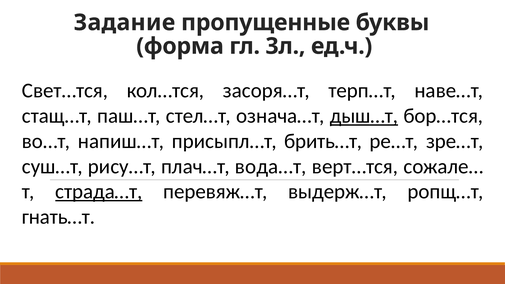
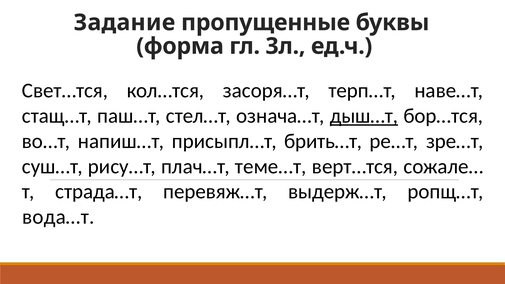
вода…т: вода…т -> теме…т (271, 166)
страда…т underline: present -> none (99, 192)
гнать…т: гнать…т -> вода…т (58, 217)
